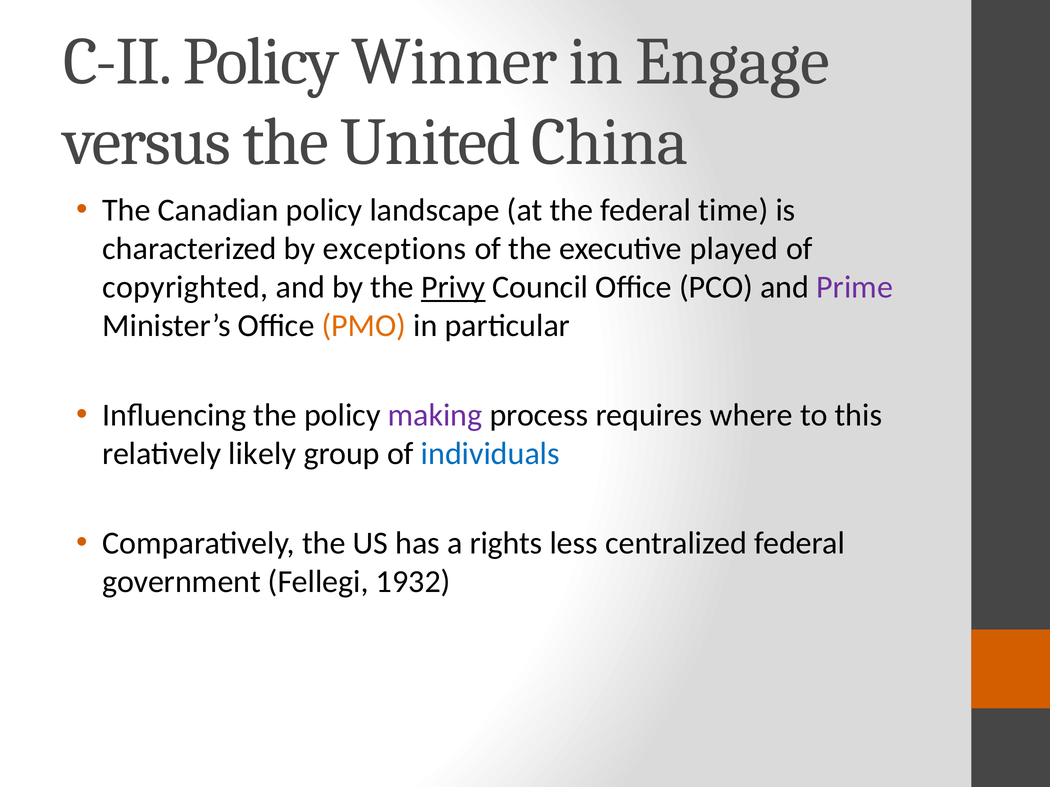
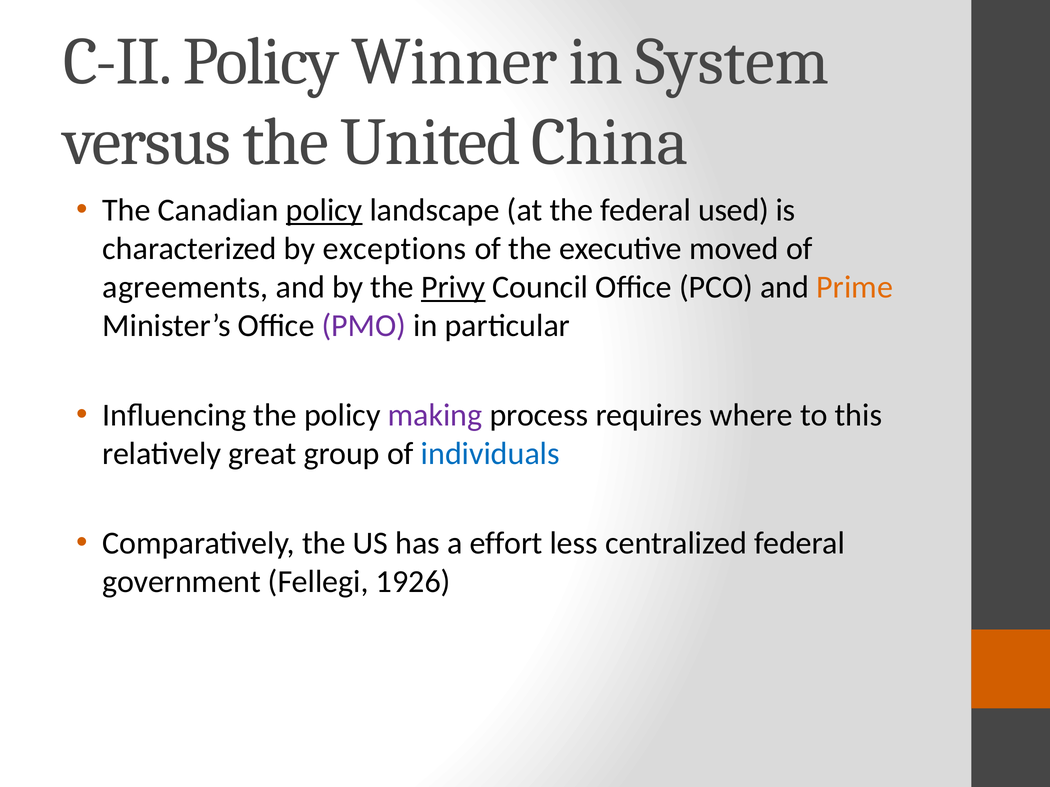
Engage: Engage -> System (732, 62)
policy underline: none -> present (324, 210)
time: time -> used (733, 210)
played: played -> moved (734, 249)
copyrighted: copyrighted -> agreements (185, 287)
Prime colour: purple -> orange (855, 287)
PMO colour: orange -> purple (364, 326)
likely: likely -> great (262, 454)
rights: rights -> effort (506, 544)
1932: 1932 -> 1926 (413, 582)
